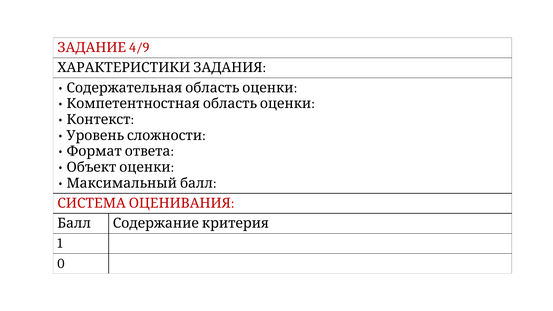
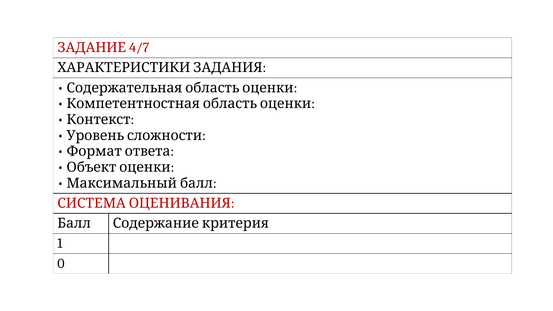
4/9: 4/9 -> 4/7 (139, 48)
